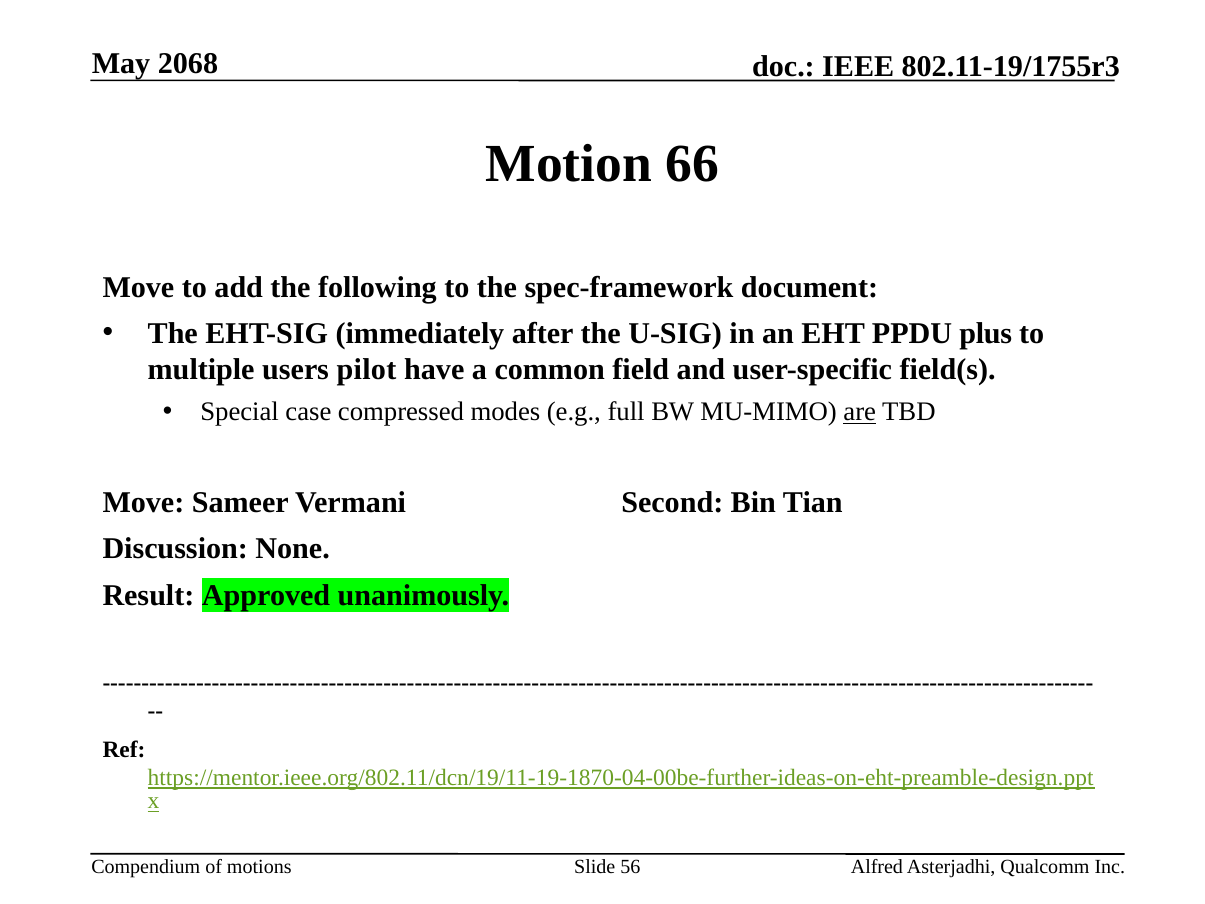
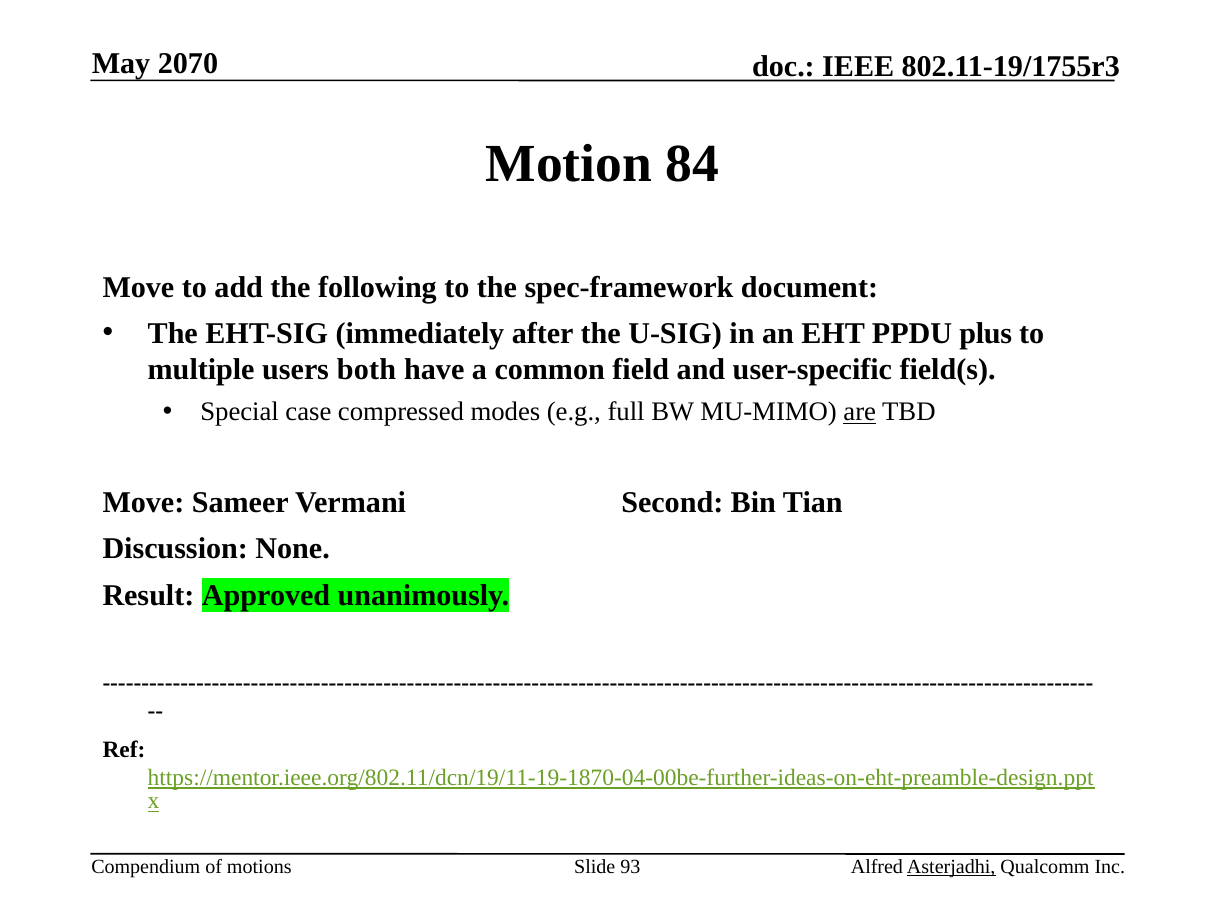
2068: 2068 -> 2070 (188, 64)
66: 66 -> 84 (692, 164)
pilot: pilot -> both (366, 370)
56: 56 -> 93 (630, 867)
Asterjadhi underline: none -> present (951, 867)
